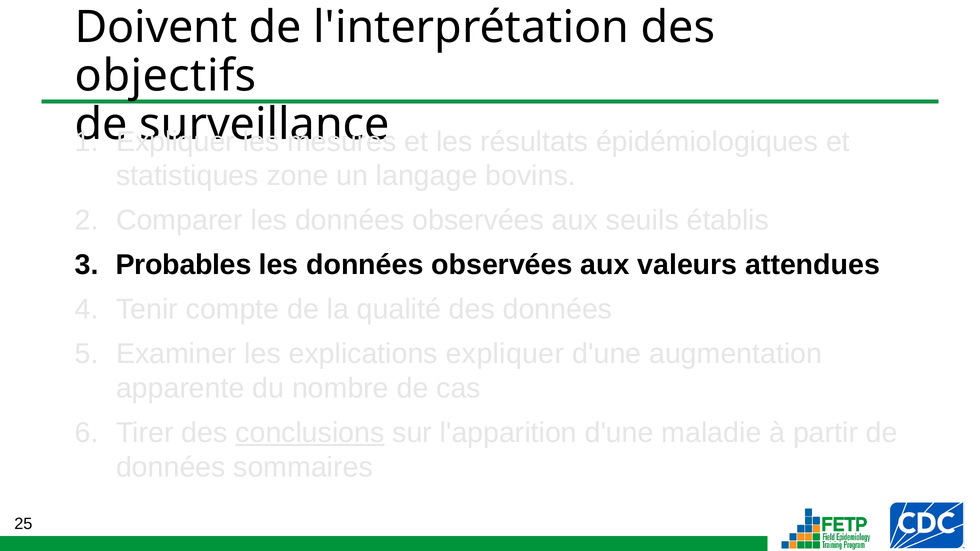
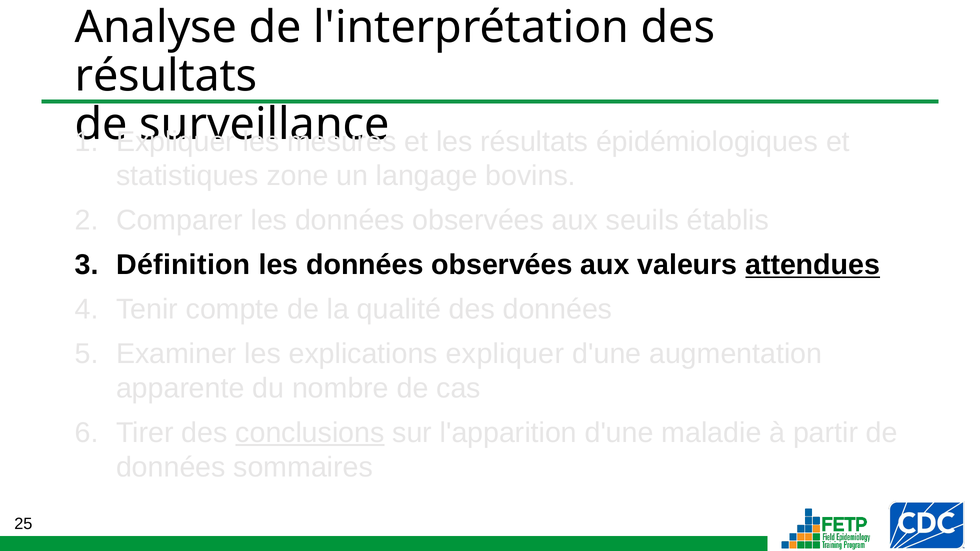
Doivent: Doivent -> Analyse (156, 28)
objectifs: objectifs -> résultats (166, 76)
Probables: Probables -> Définition (183, 265)
attendues underline: none -> present (813, 265)
